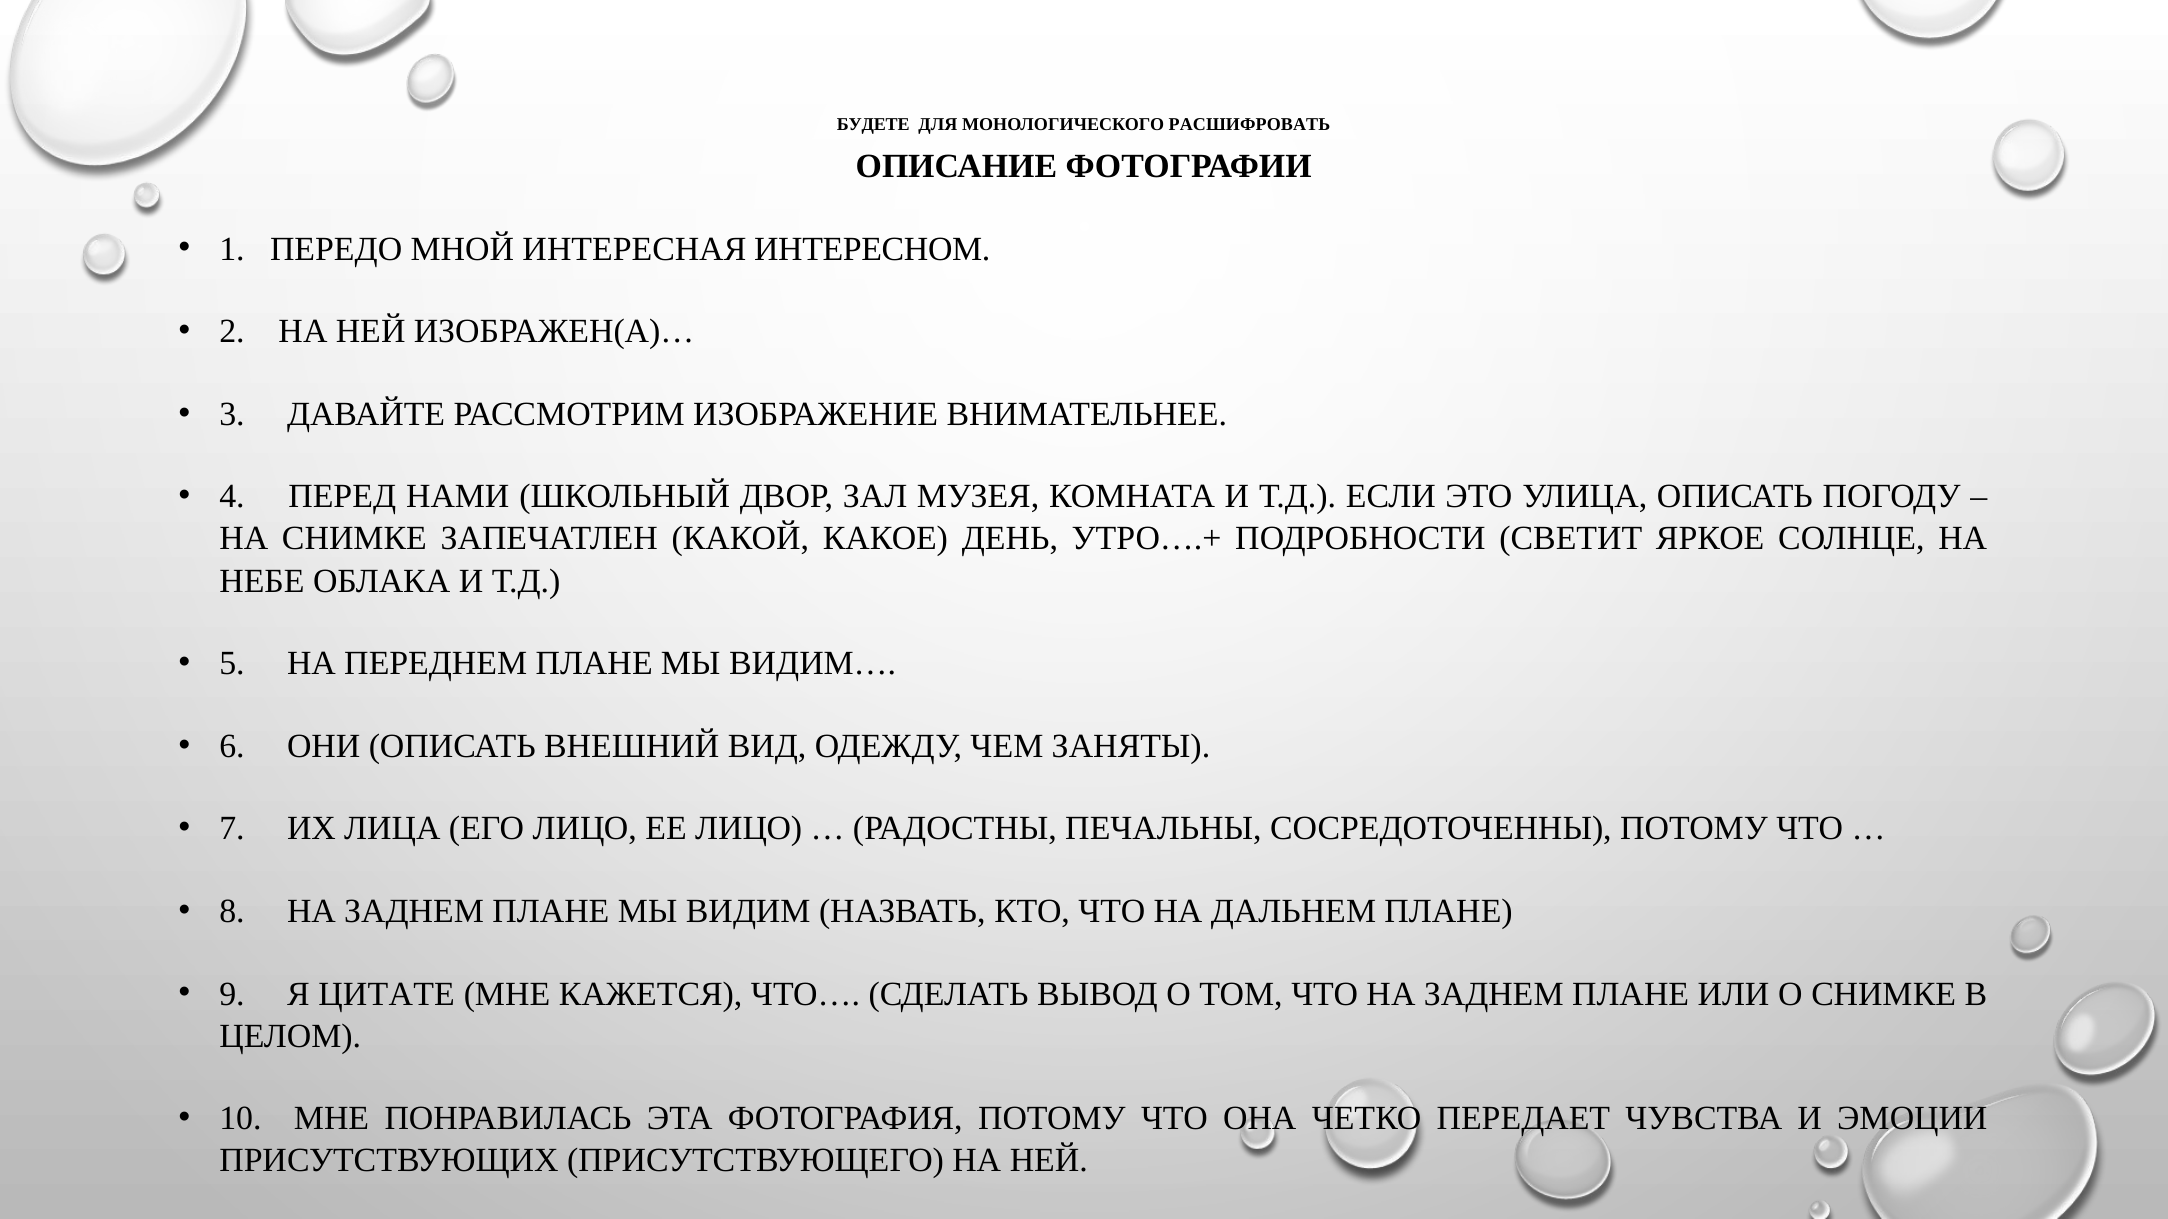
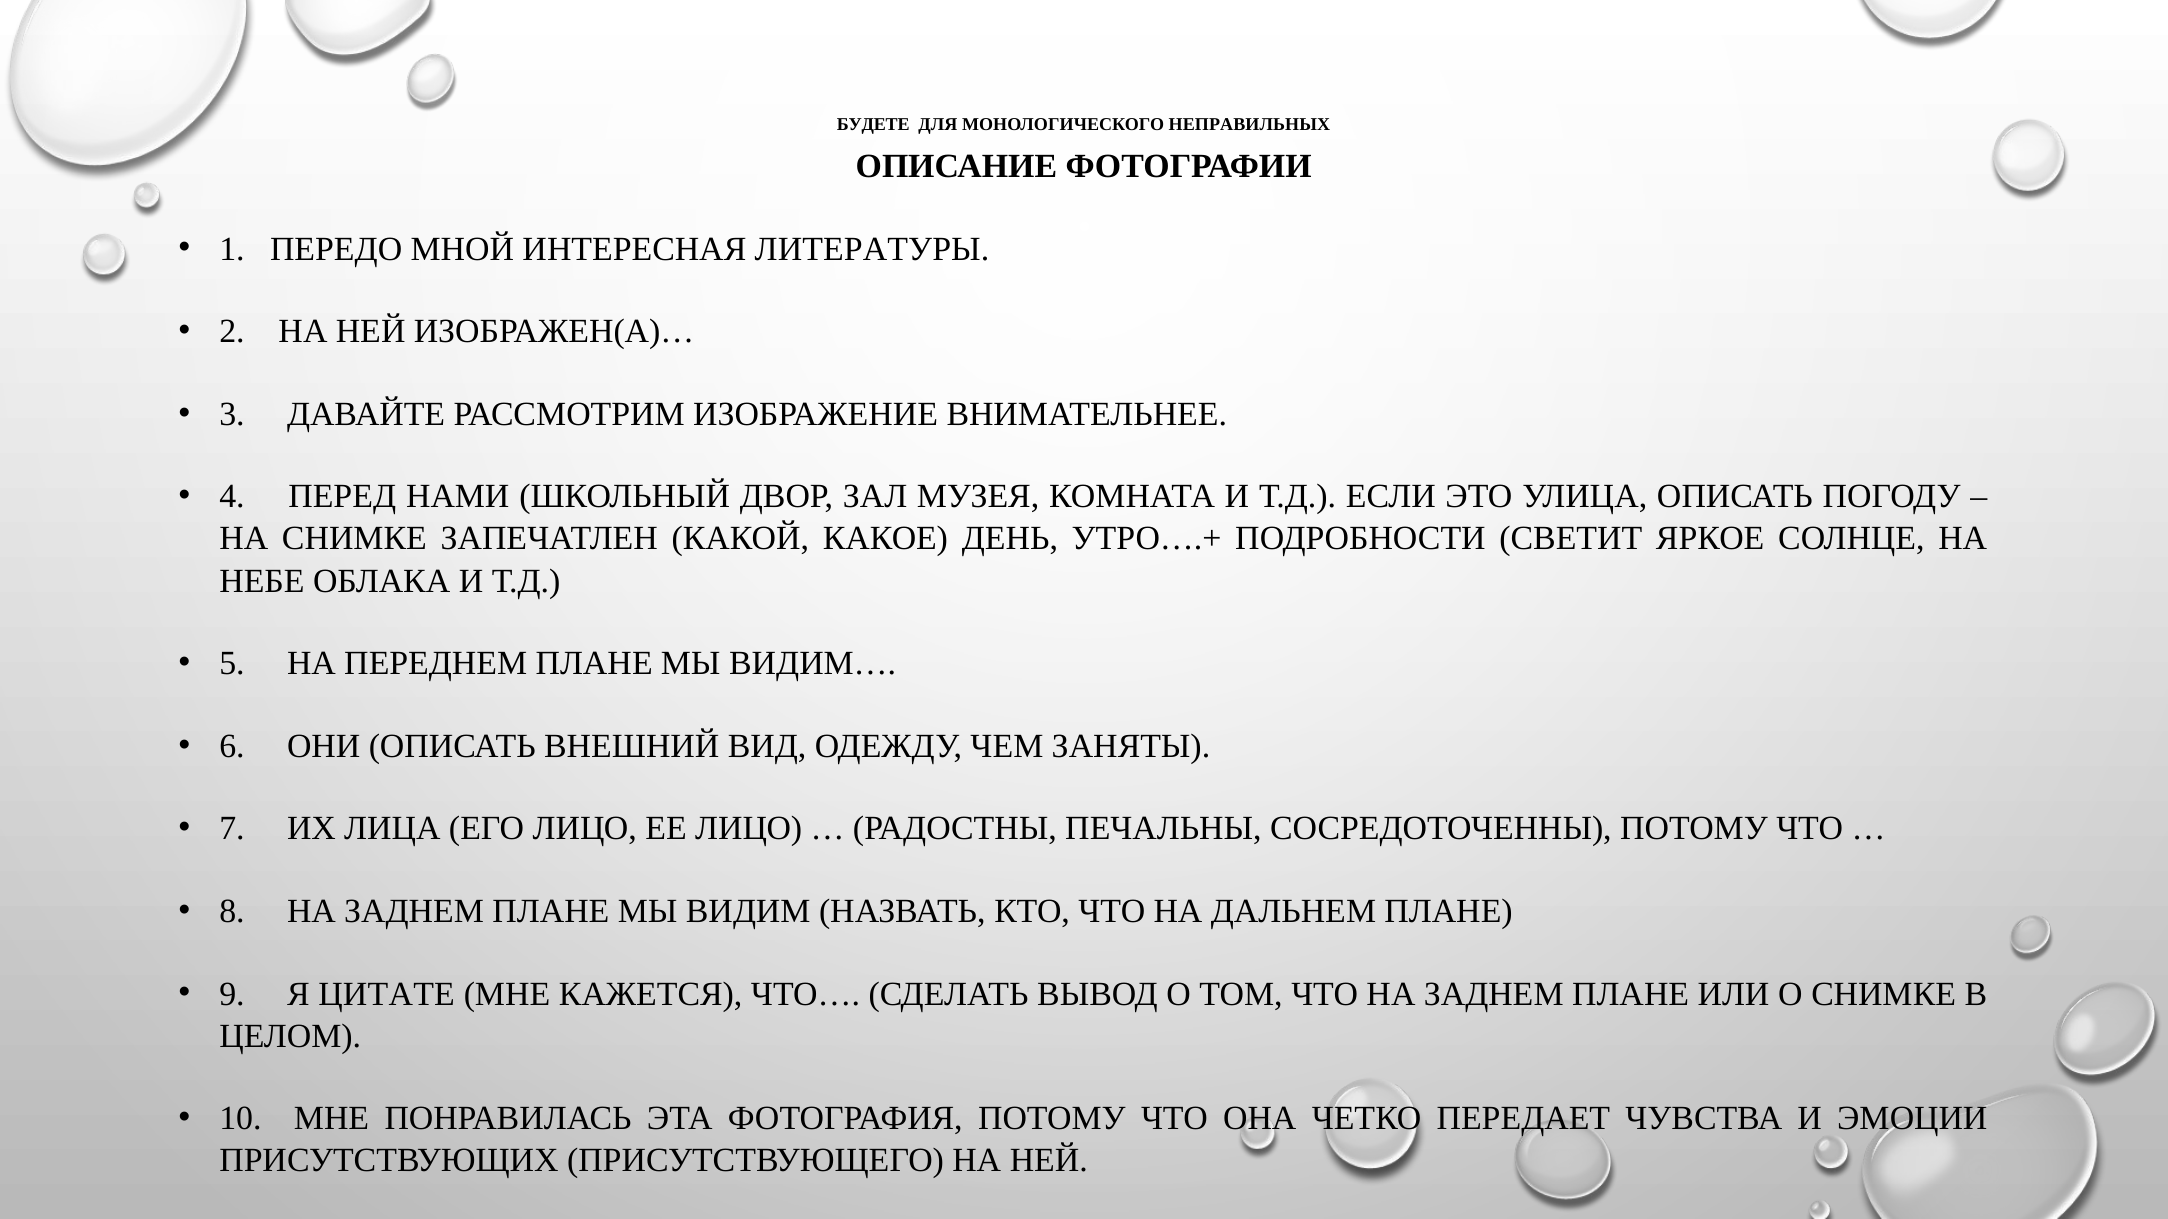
РАСШИФРОВАТЬ: РАСШИФРОВАТЬ -> НЕПРАВИЛЬНЫХ (1249, 125)
ИНТЕРЕСНОМ: ИНТЕРЕСНОМ -> ЛИТЕРАТУРЫ (872, 249)
